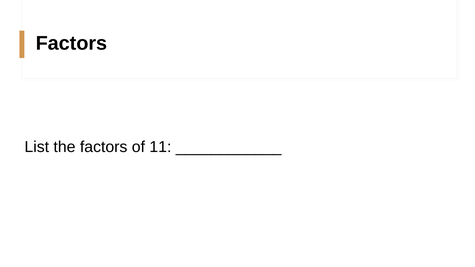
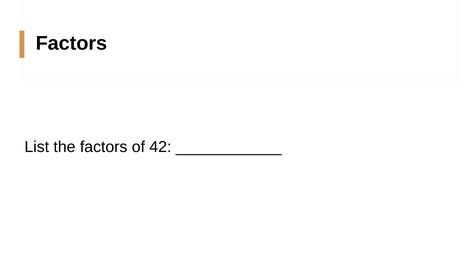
11: 11 -> 42 (160, 147)
